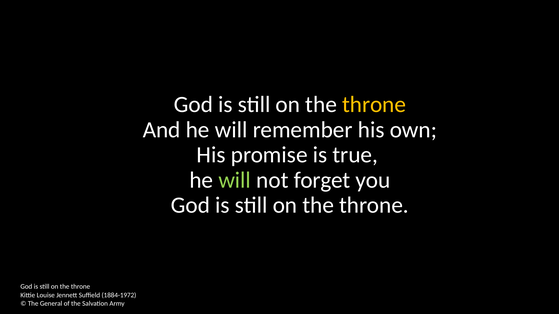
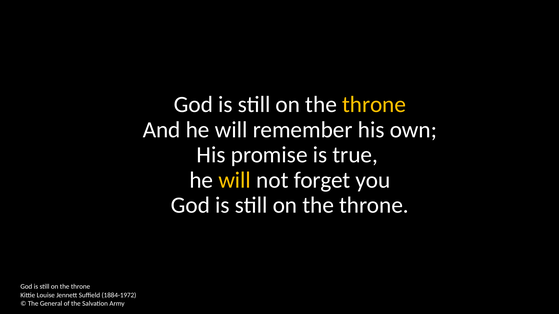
will colour: light green -> yellow (235, 180)
